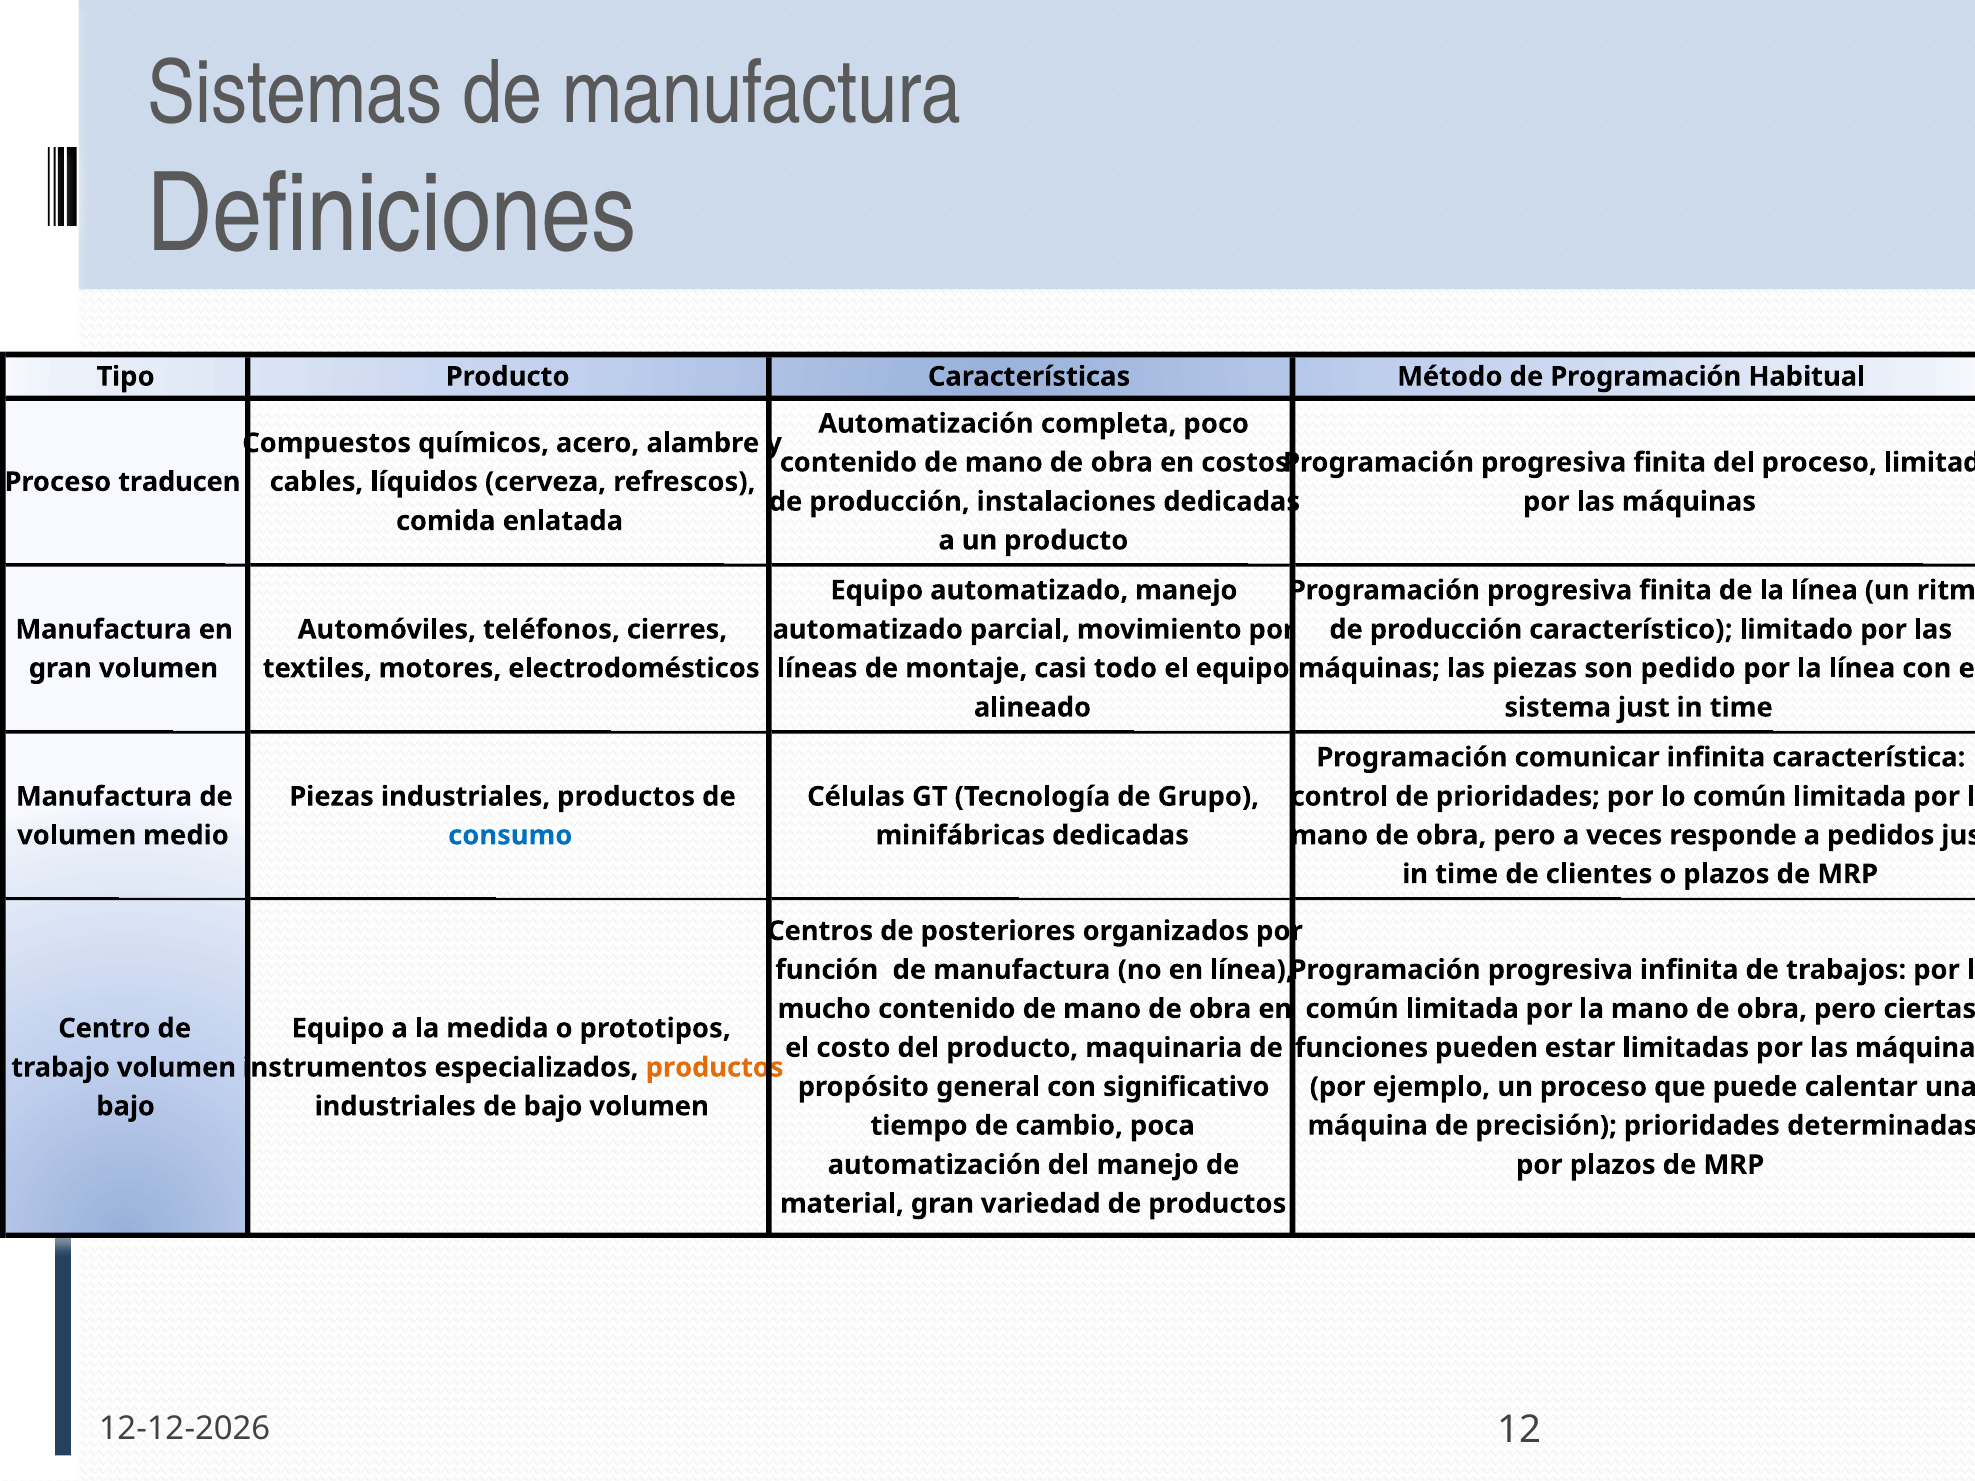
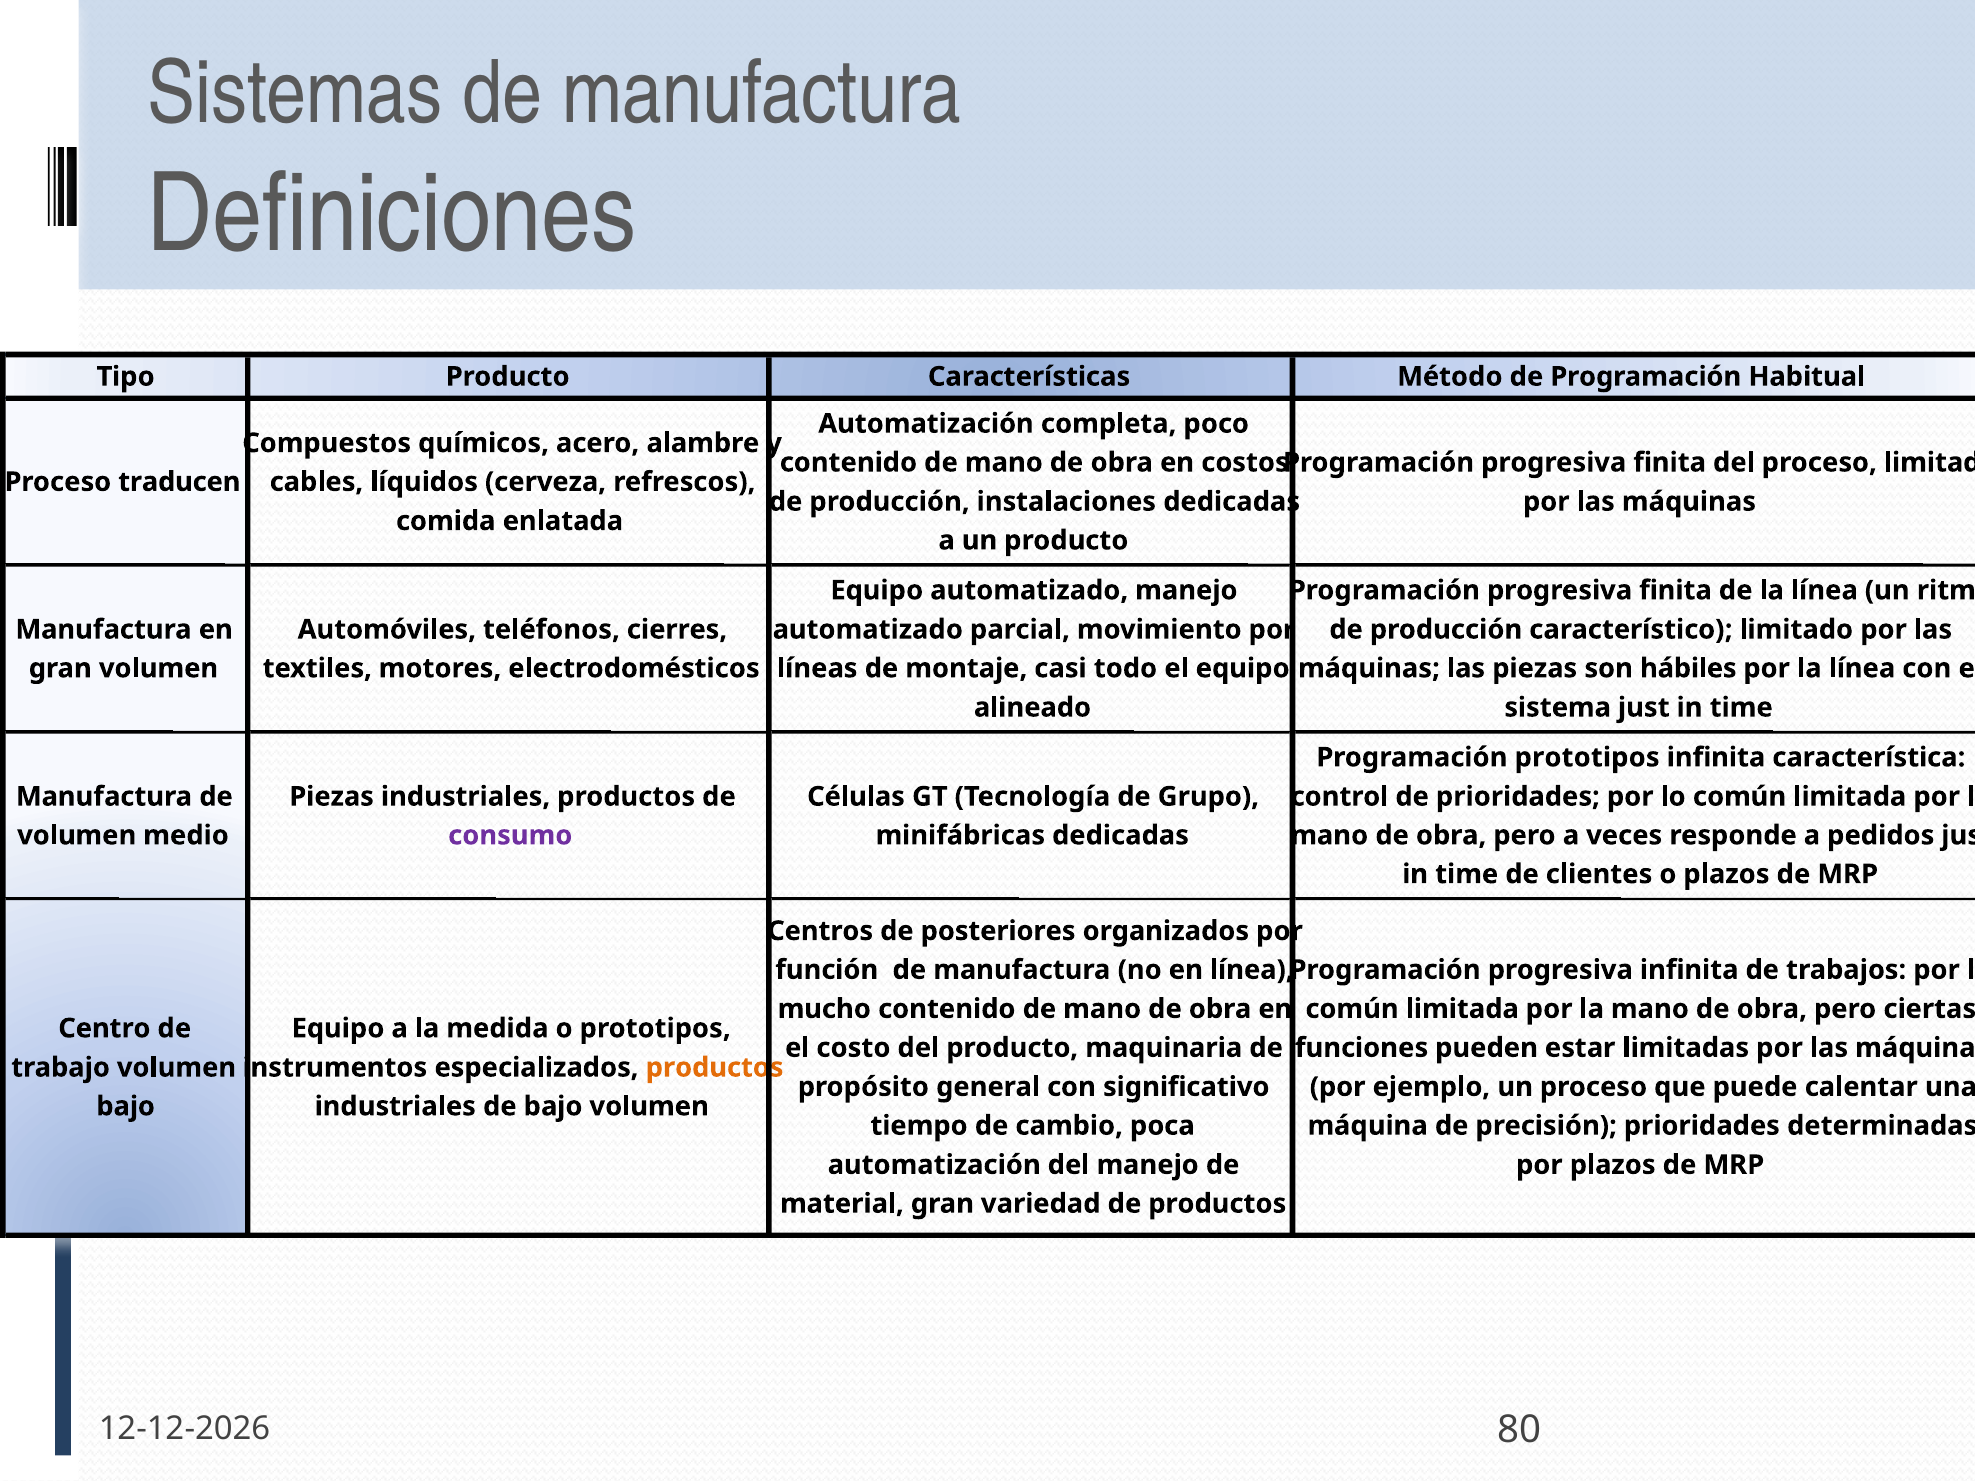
pedido: pedido -> hábiles (1688, 668)
Programación comunicar: comunicar -> prototipos (1587, 758)
consumo colour: blue -> purple (510, 836)
12: 12 -> 80 (1519, 1430)
